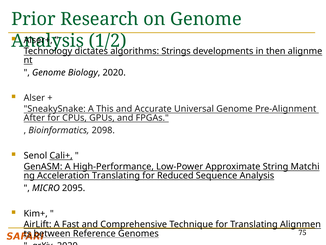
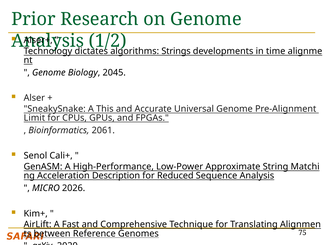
then: then -> time (276, 51)
Biology 2020: 2020 -> 2045 (114, 72)
After: After -> Limit (34, 118)
2098: 2098 -> 2061 (103, 130)
Cali+ underline: present -> none (61, 155)
Acceleration Translating: Translating -> Description (116, 175)
2095: 2095 -> 2026 (74, 188)
